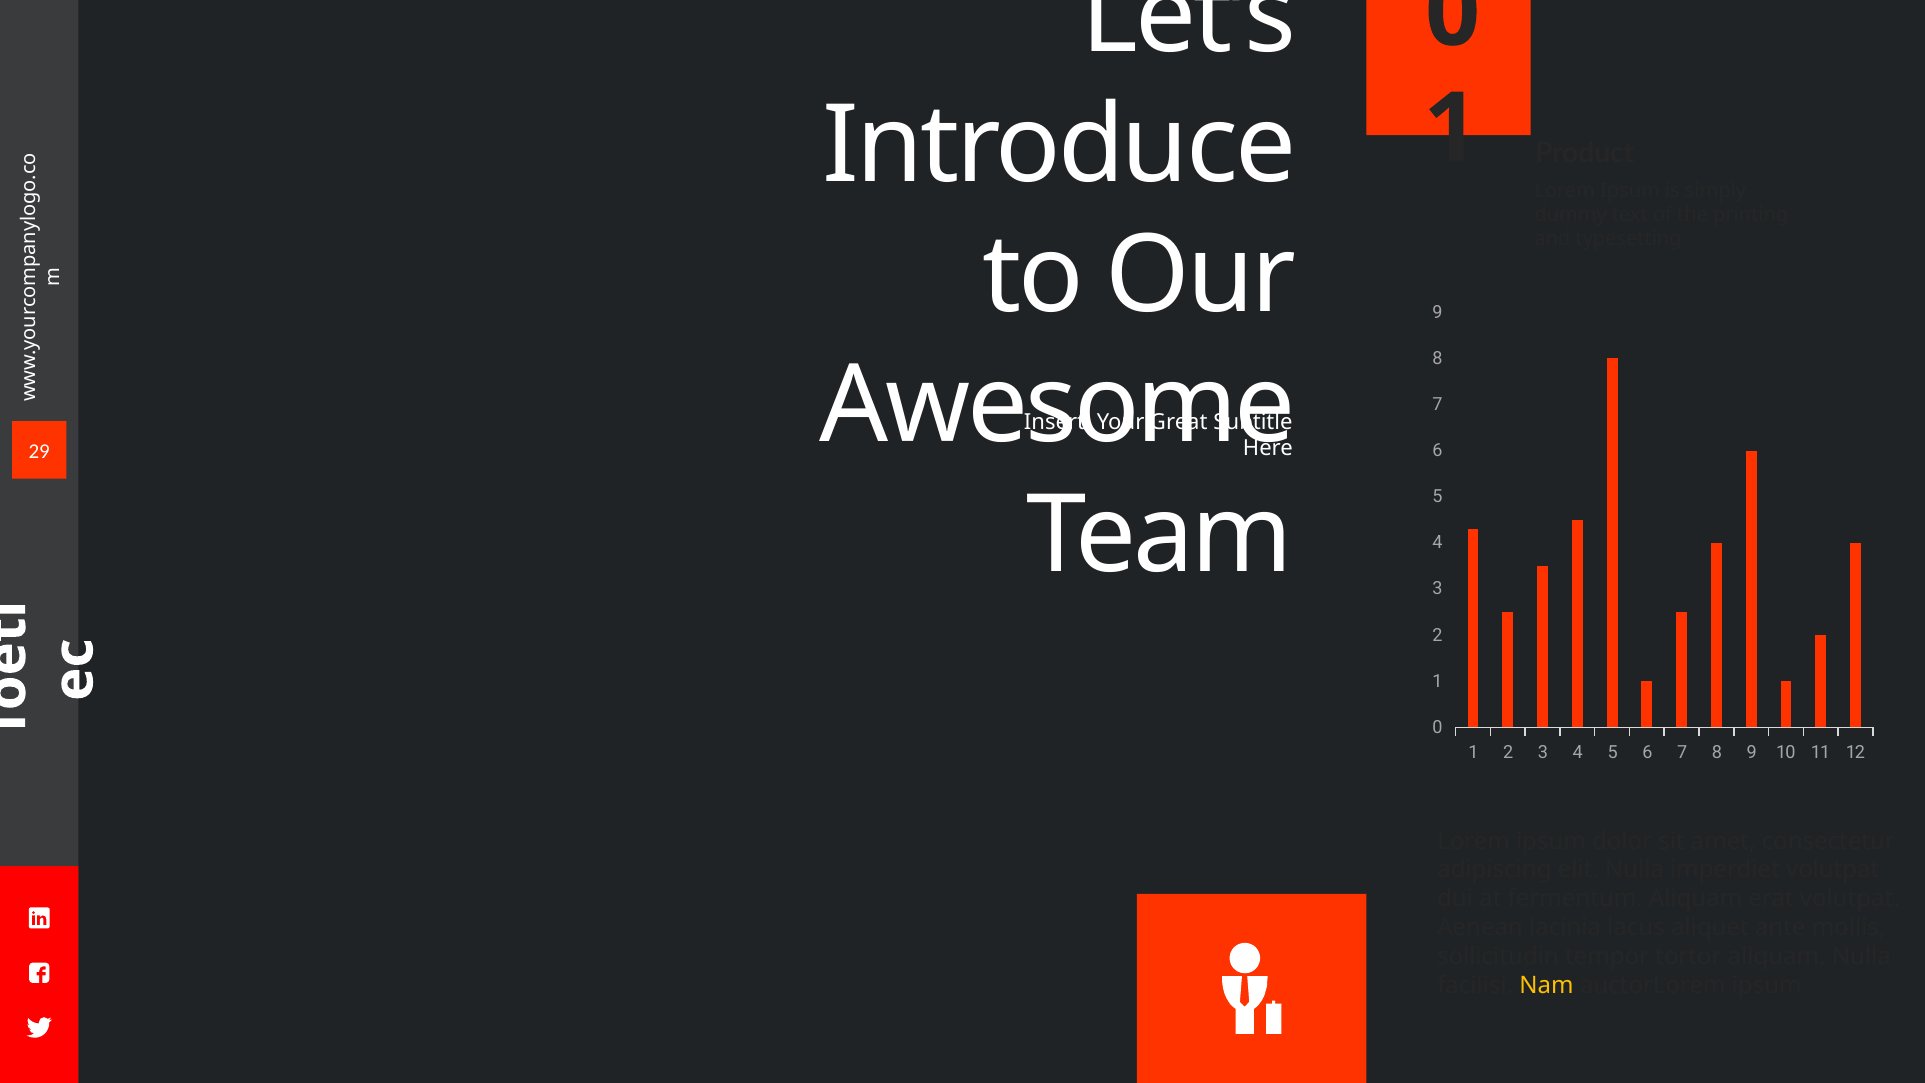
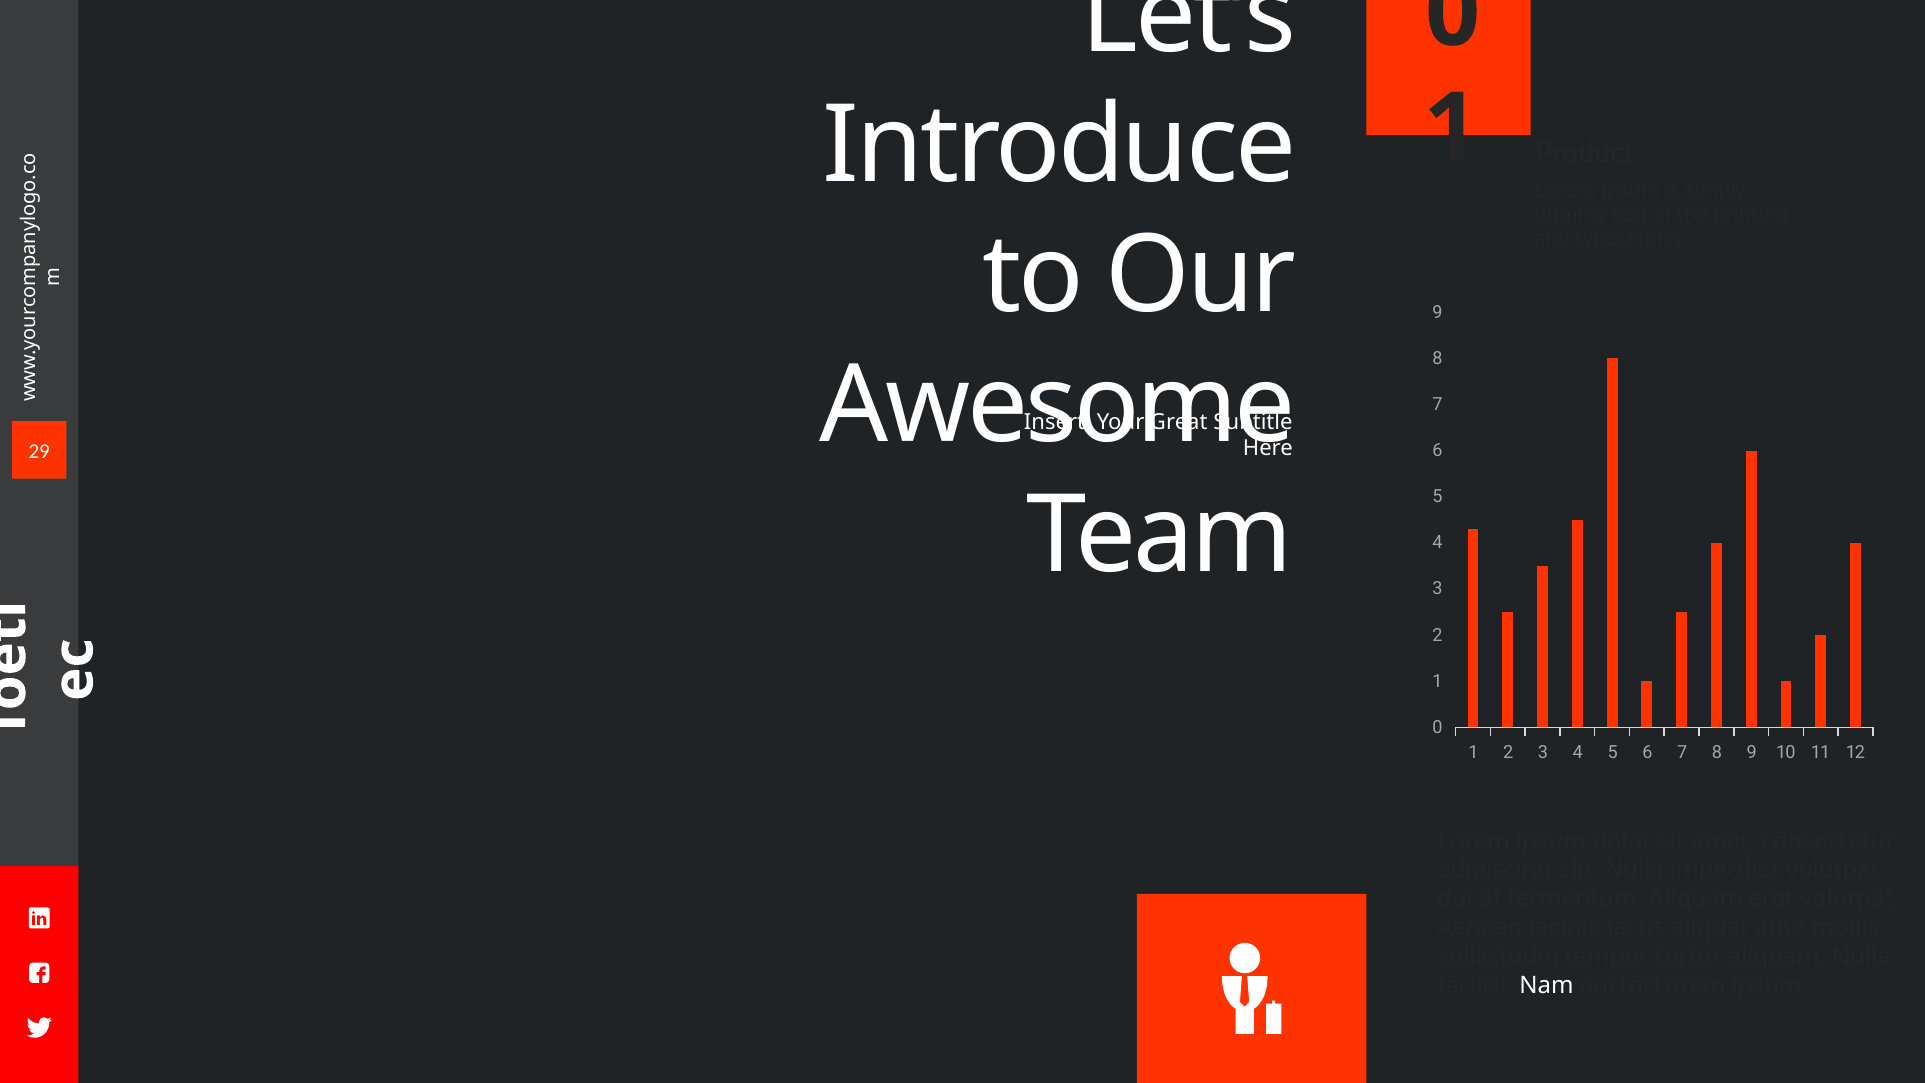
Nam colour: yellow -> white (1547, 985)
